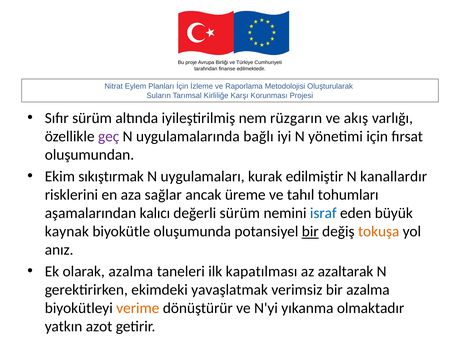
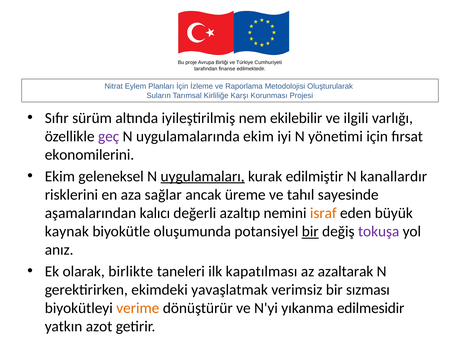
rüzgarın: rüzgarın -> ekilebilir (296, 118)
akış: akış -> ilgili (356, 118)
uygulamalarında bağlı: bağlı -> ekim (258, 136)
oluşumundan: oluşumundan -> ekonomilerini (89, 155)
sıkıştırmak: sıkıştırmak -> geleneksel (111, 176)
uygulamaları underline: none -> present (203, 176)
tohumları: tohumları -> sayesinde (348, 195)
değerli sürüm: sürüm -> azaltıp (240, 213)
israf colour: blue -> orange (323, 213)
tokuşa colour: orange -> purple (379, 231)
olarak azalma: azalma -> birlikte (131, 271)
bir azalma: azalma -> sızması (368, 290)
olmaktadır: olmaktadır -> edilmesidir (371, 308)
